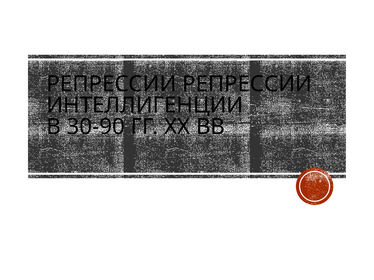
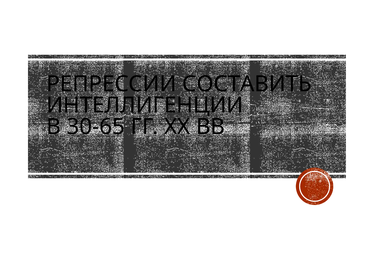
РЕПРЕССИИ РЕПРЕССИИ: РЕПРЕССИИ -> СОСТАВИТЬ (247, 84)
30-90: 30-90 -> 30-65 (96, 127)
